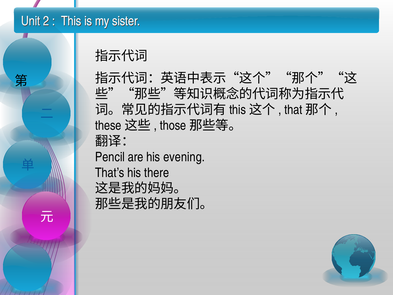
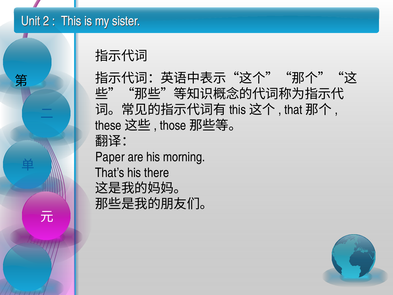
Pencil: Pencil -> Paper (110, 157)
evening: evening -> morning (184, 157)
